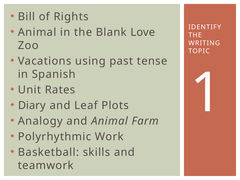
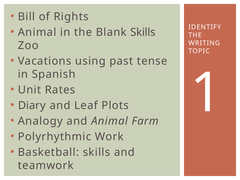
Blank Love: Love -> Skills (143, 32)
